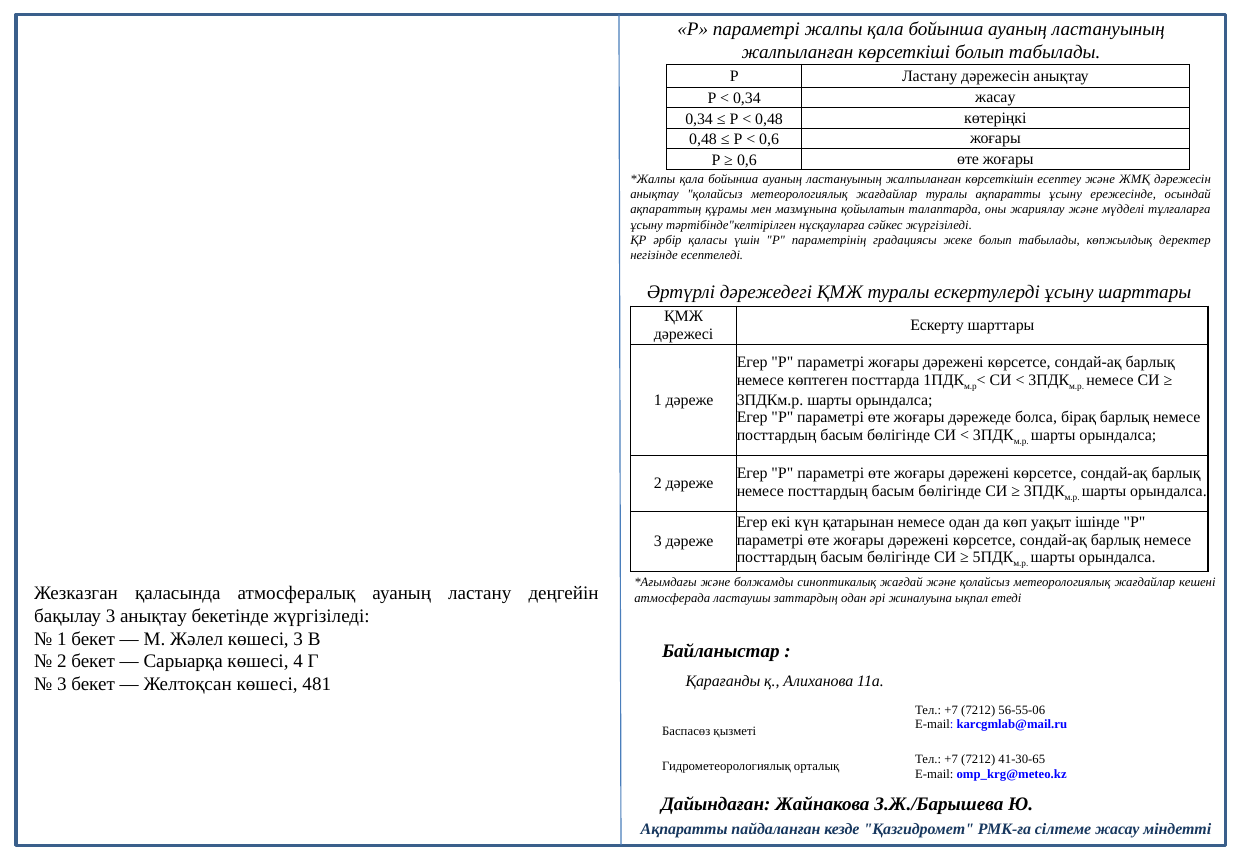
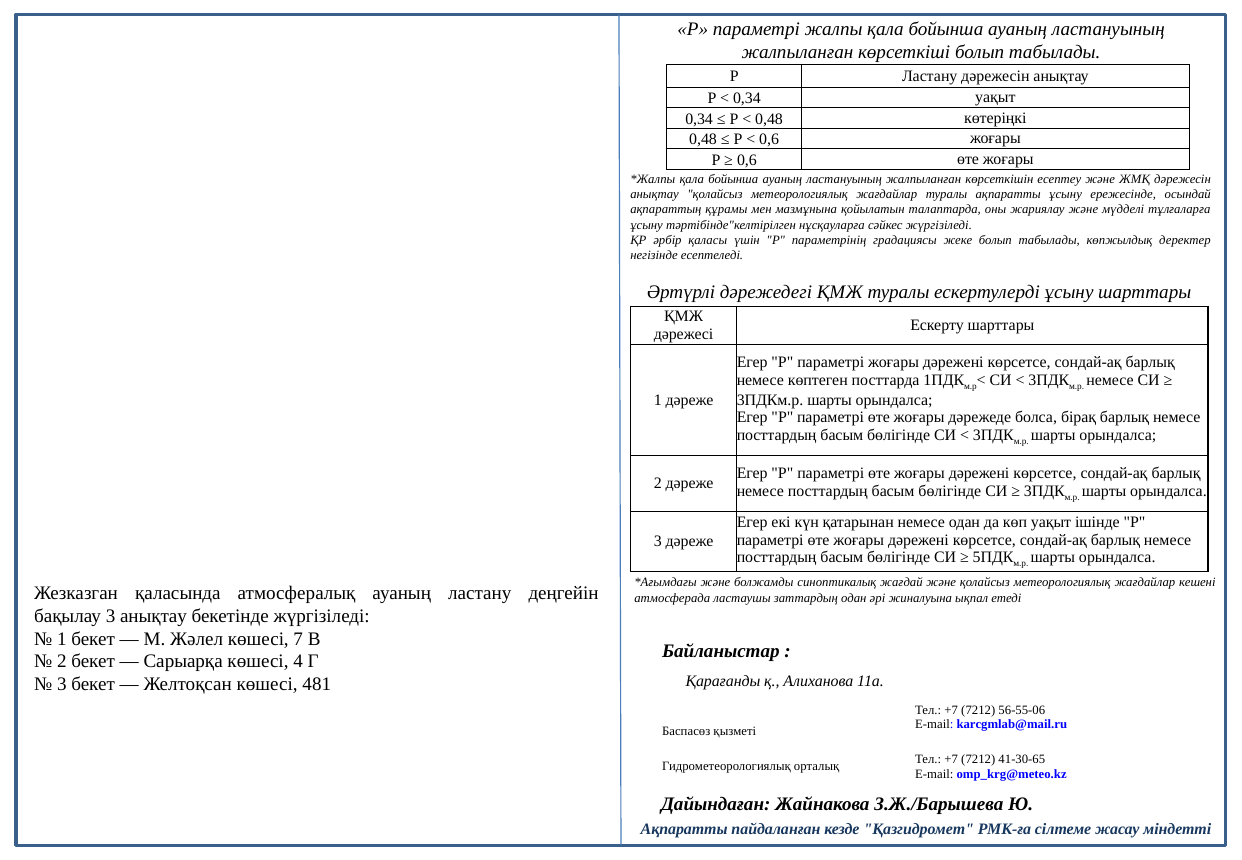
0,34 жасау: жасау -> уақыт (995, 98)
көшесі 3: 3 -> 7 (298, 639)
